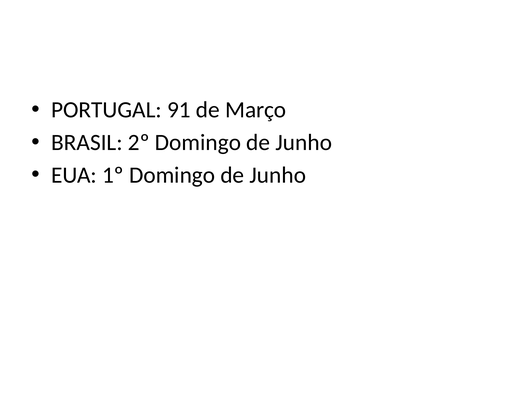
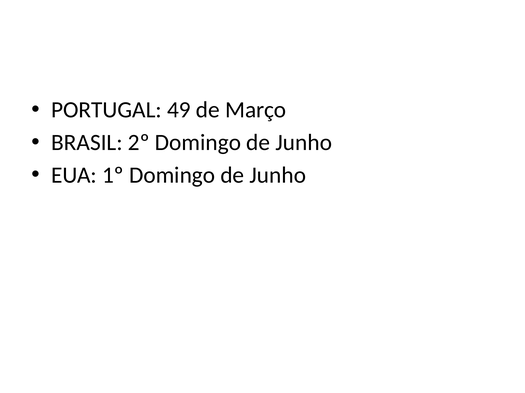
91: 91 -> 49 (179, 110)
